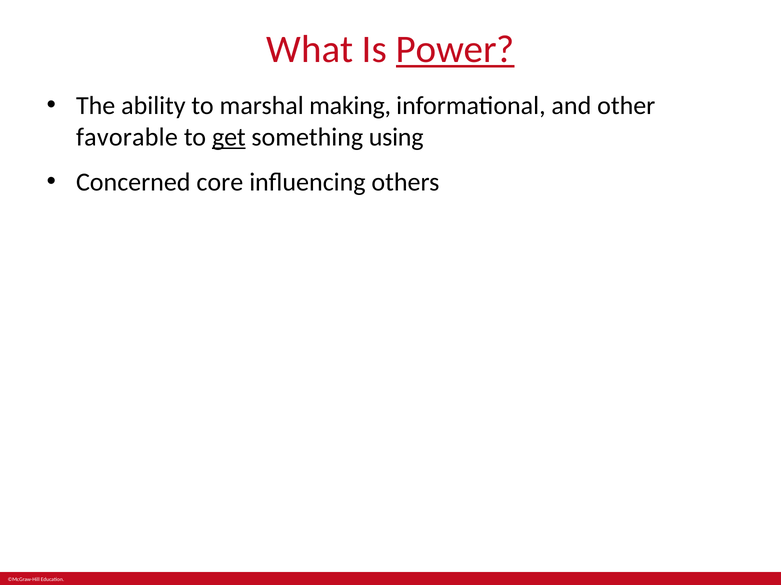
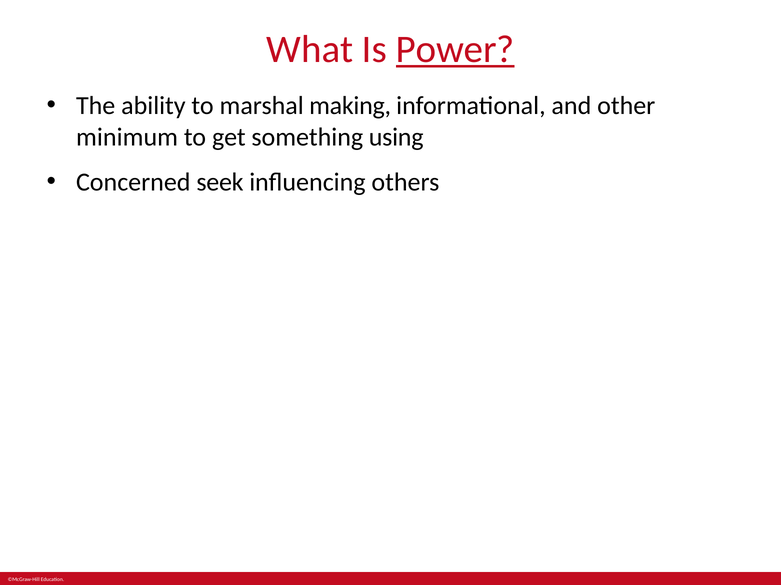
favorable: favorable -> minimum (127, 137)
get underline: present -> none (229, 137)
core: core -> seek (220, 182)
